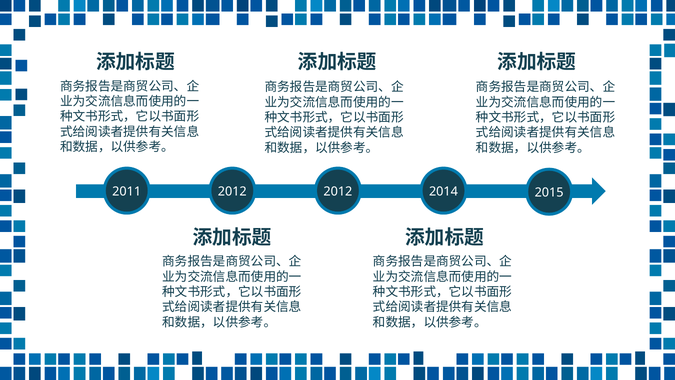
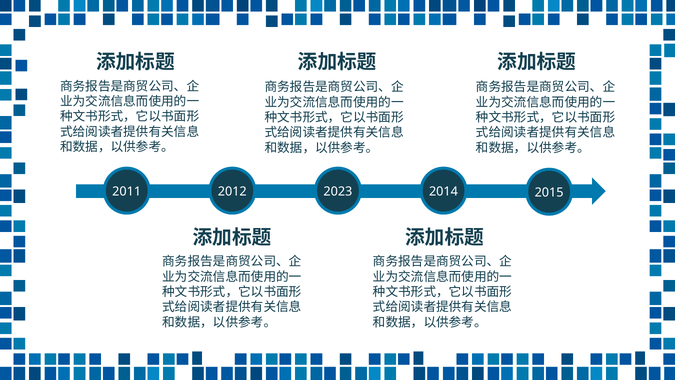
2012 2012: 2012 -> 2023 (338, 191)
